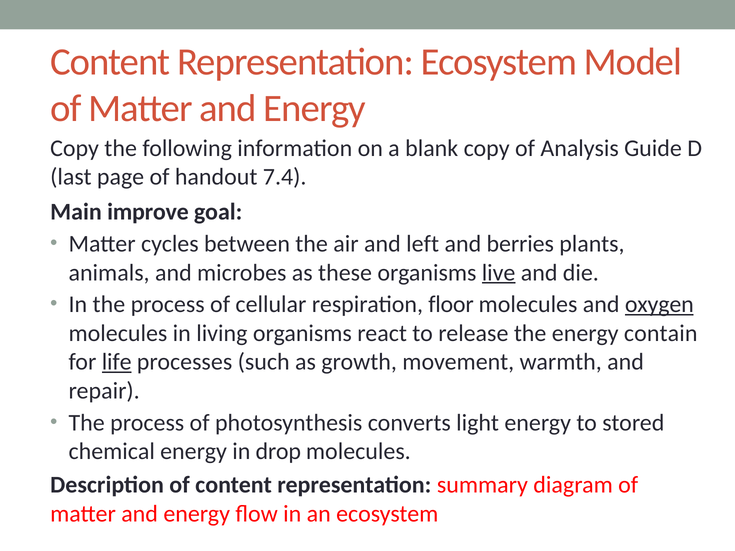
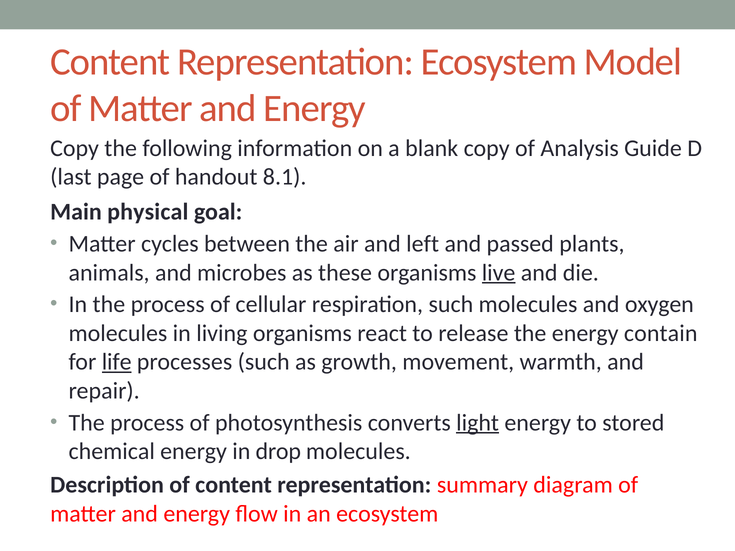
7.4: 7.4 -> 8.1 (285, 177)
improve: improve -> physical (148, 212)
berries: berries -> passed (520, 244)
respiration floor: floor -> such (451, 305)
oxygen underline: present -> none (659, 305)
light underline: none -> present (478, 423)
